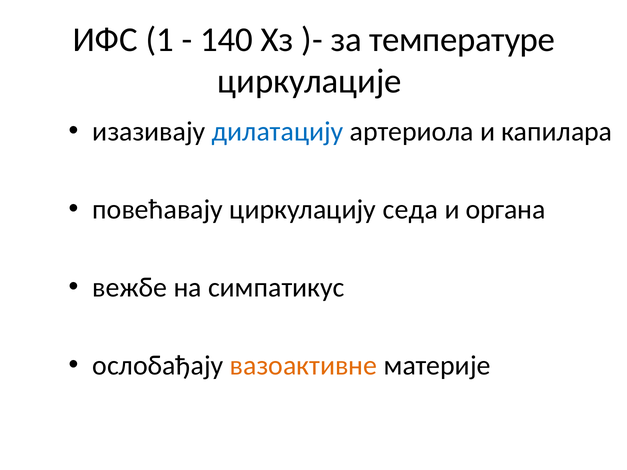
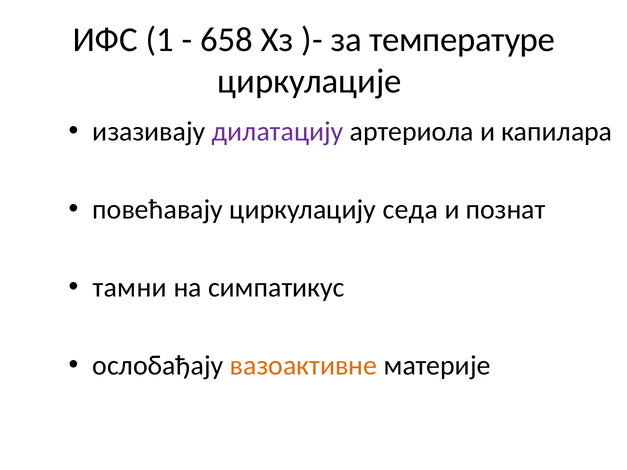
140: 140 -> 658 (227, 40)
дилатацију colour: blue -> purple (278, 132)
органа: органа -> познат (506, 210)
вежбе: вежбе -> тамни (130, 288)
